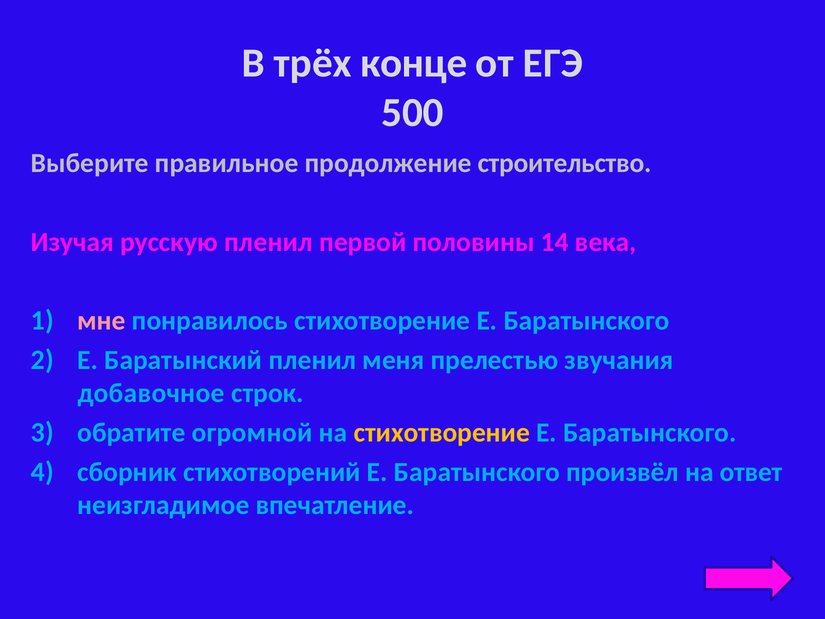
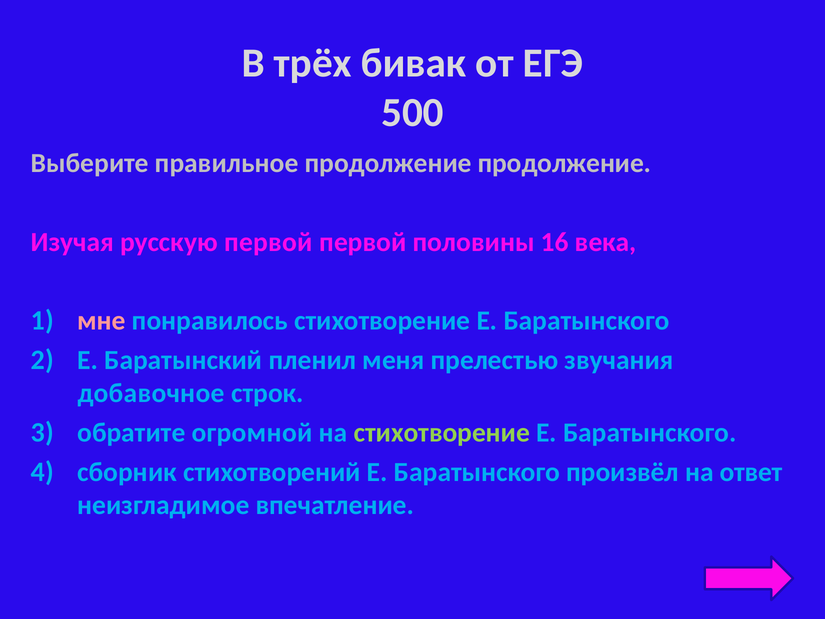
конце: конце -> бивак (414, 63)
продолжение строительство: строительство -> продолжение (564, 163)
русскую пленил: пленил -> первой (268, 242)
14: 14 -> 16 (555, 242)
стихотворение colour: yellow -> light green (442, 433)
